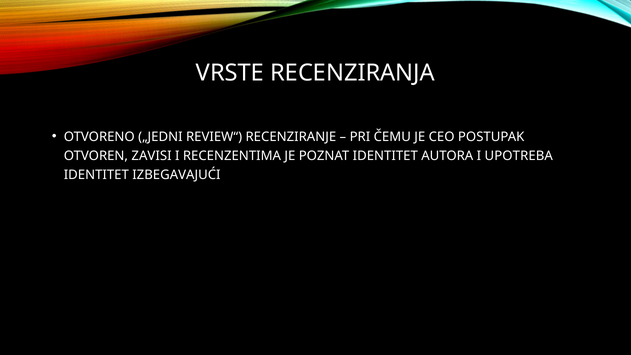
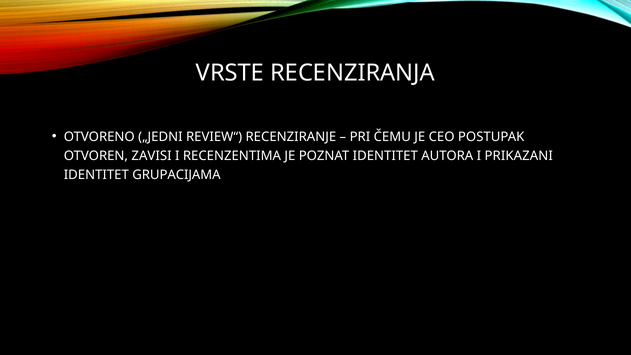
UPOTREBA: UPOTREBA -> PRIKAZANI (519, 156)
IZBEGAVAJUĆI: IZBEGAVAJUĆI -> GRUPACIJAMA (176, 175)
